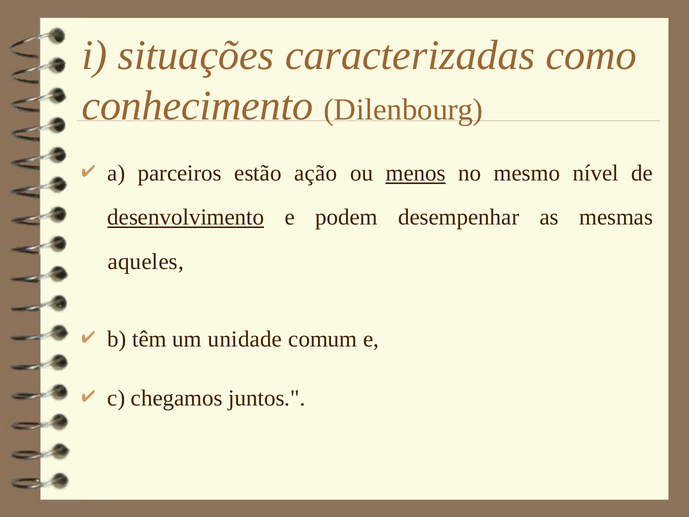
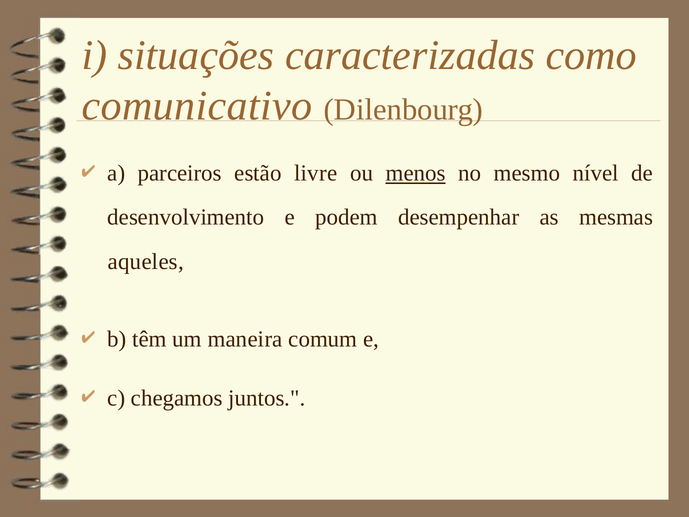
conhecimento: conhecimento -> comunicativo (197, 106)
ação: ação -> livre (316, 173)
desenvolvimento underline: present -> none (186, 217)
unidade: unidade -> maneira (245, 339)
